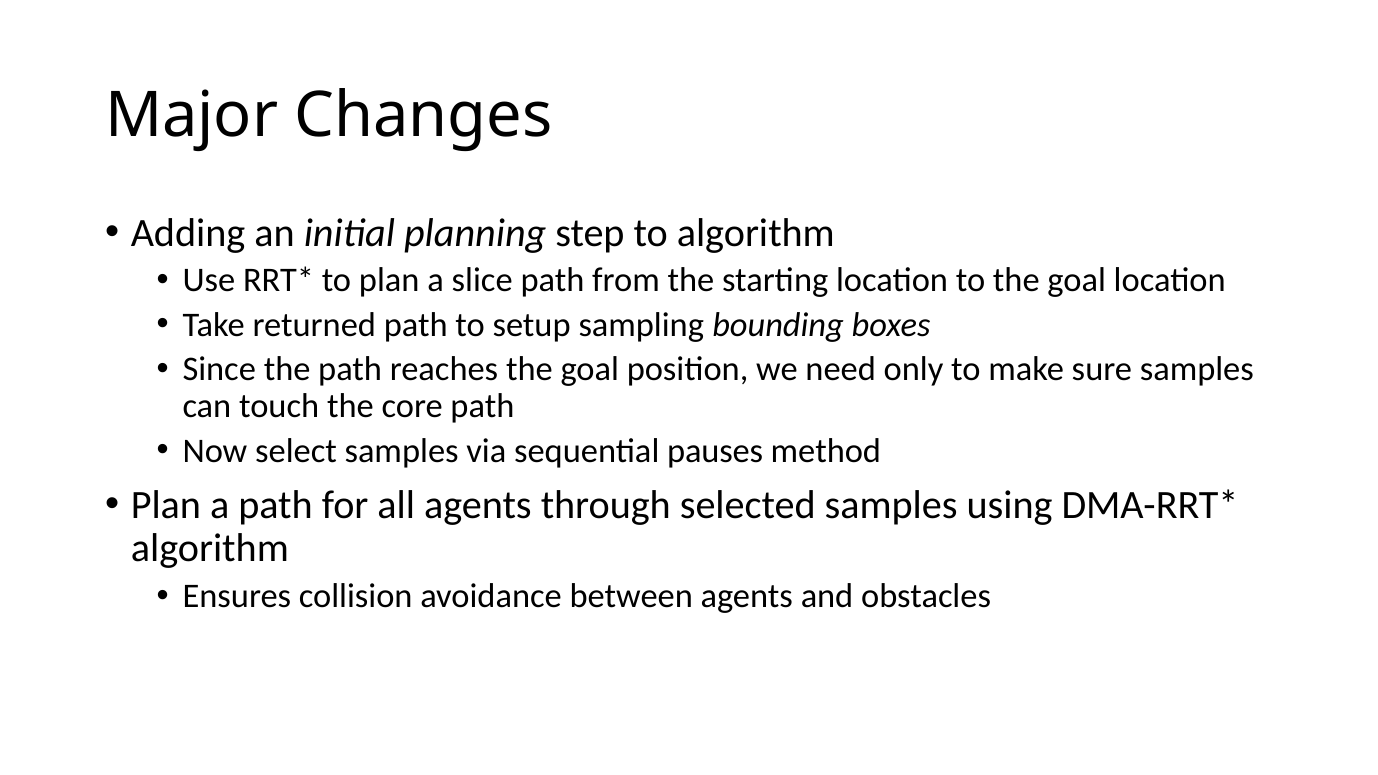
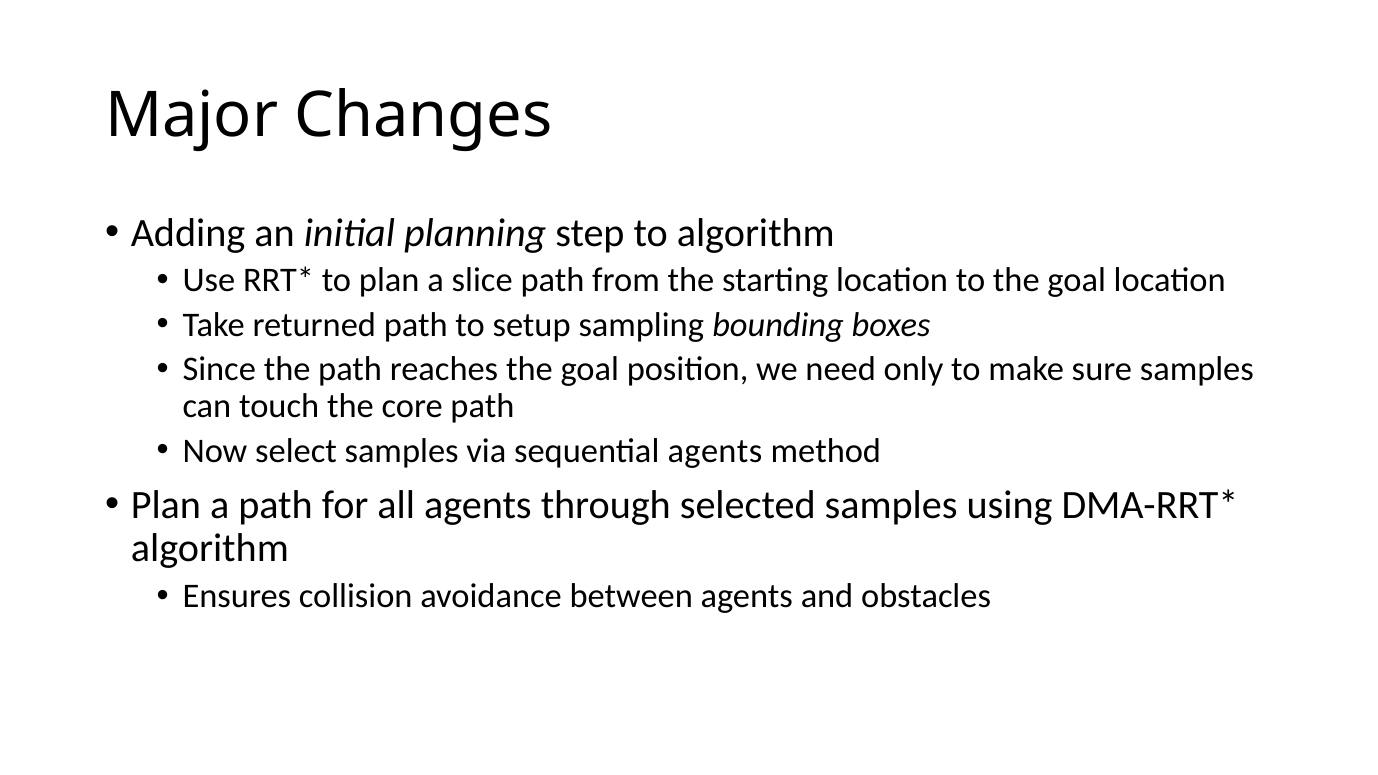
sequential pauses: pauses -> agents (715, 451)
